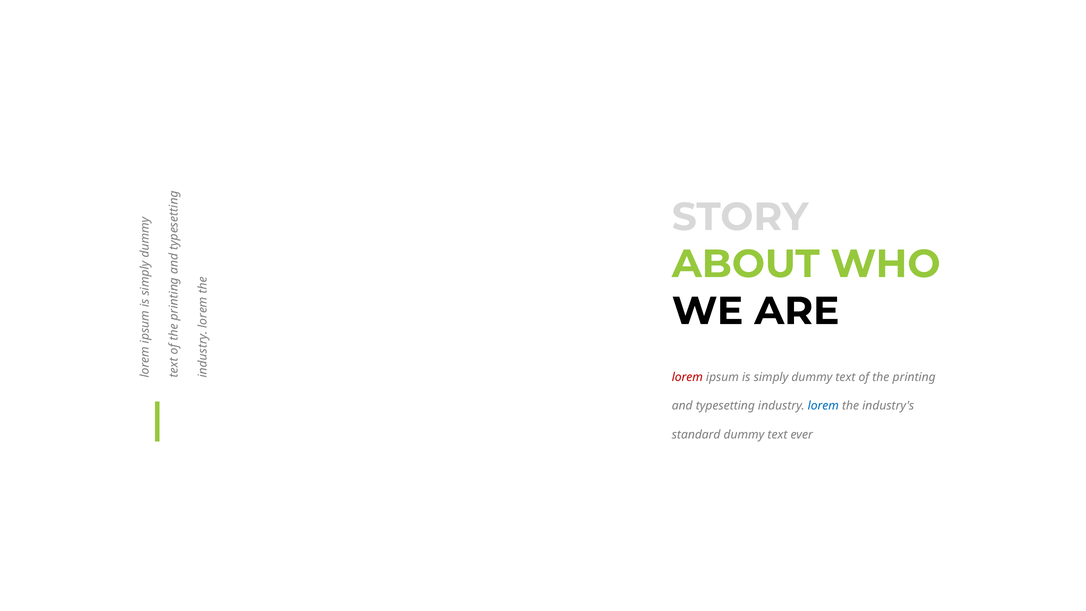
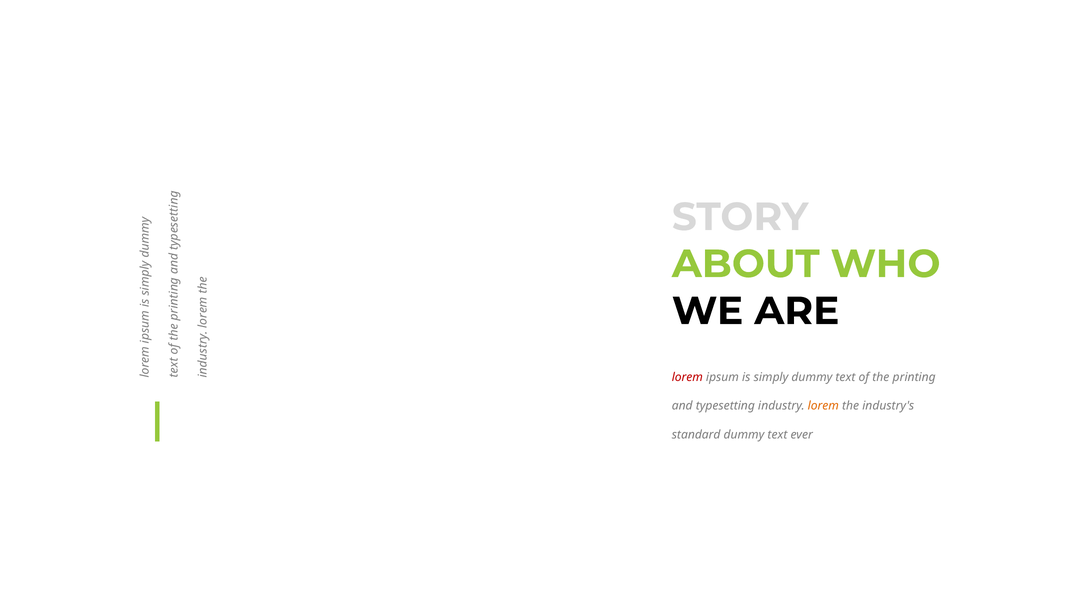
lorem colour: blue -> orange (823, 406)
